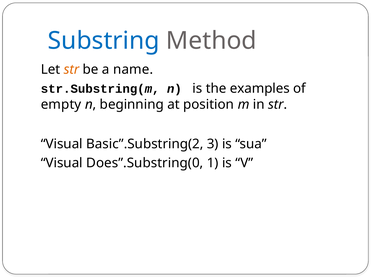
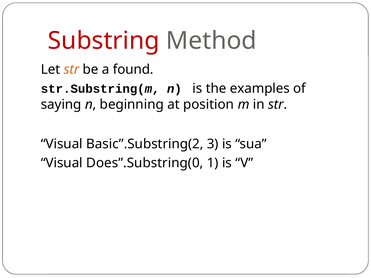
Substring colour: blue -> red (104, 41)
name: name -> found (133, 70)
empty: empty -> saying (61, 105)
